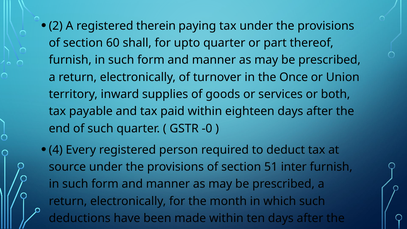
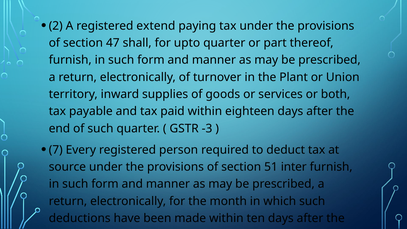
therein: therein -> extend (156, 26)
60: 60 -> 47 (113, 43)
Once: Once -> Plant (294, 77)
-0: -0 -> -3 (207, 128)
4: 4 -> 7 (56, 150)
